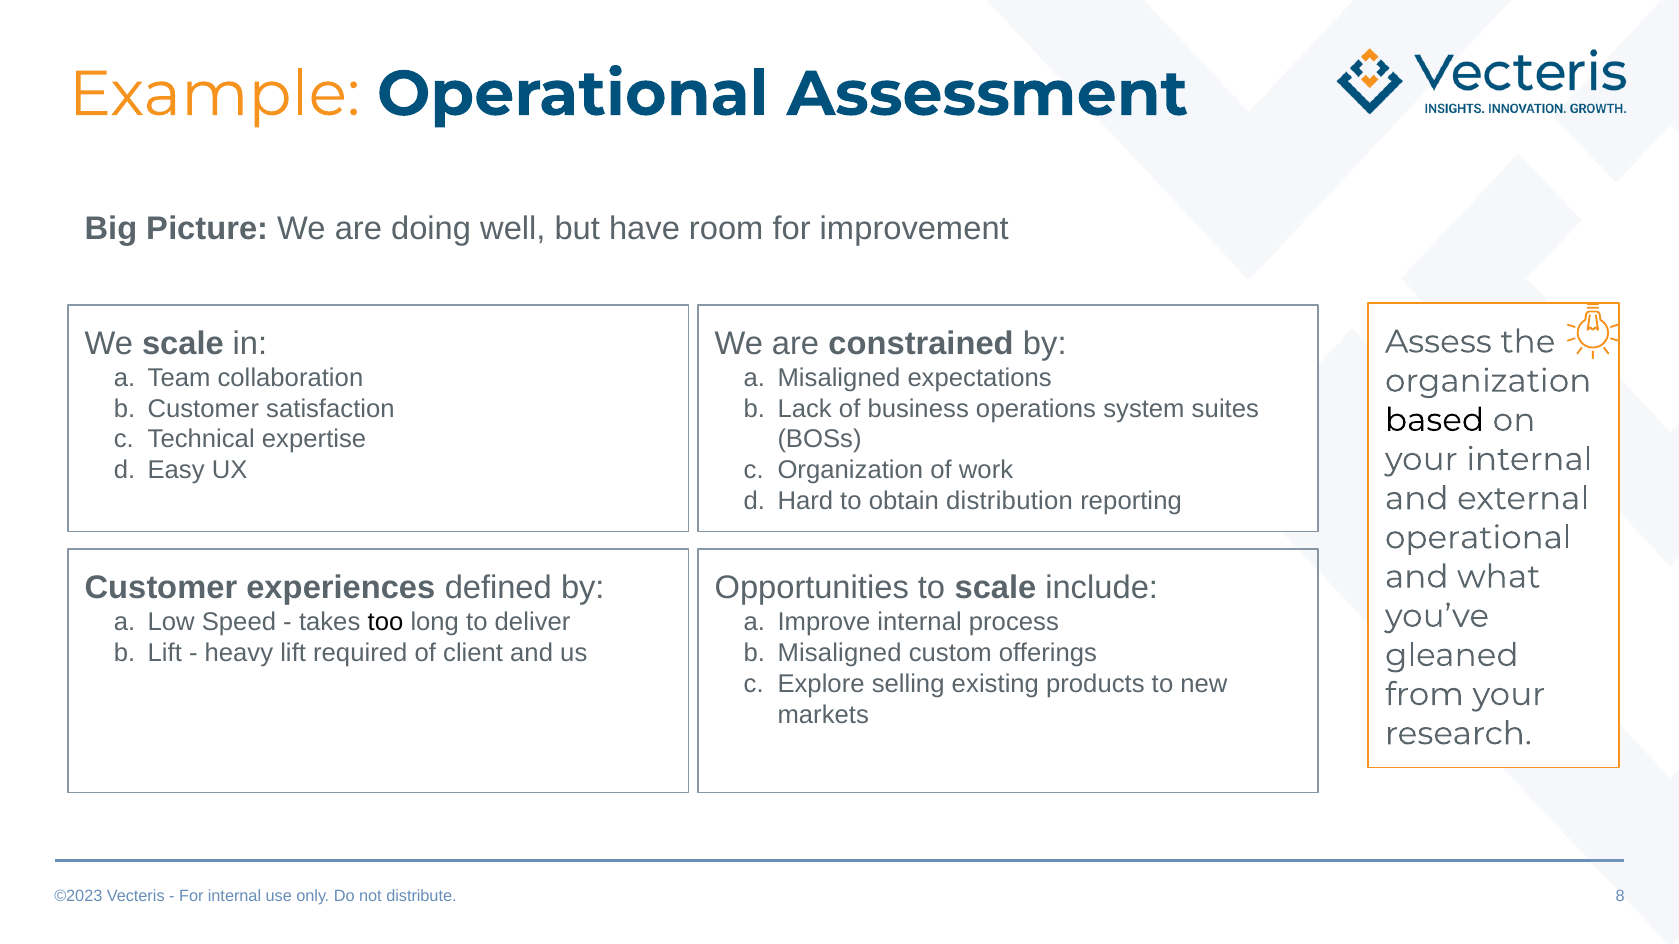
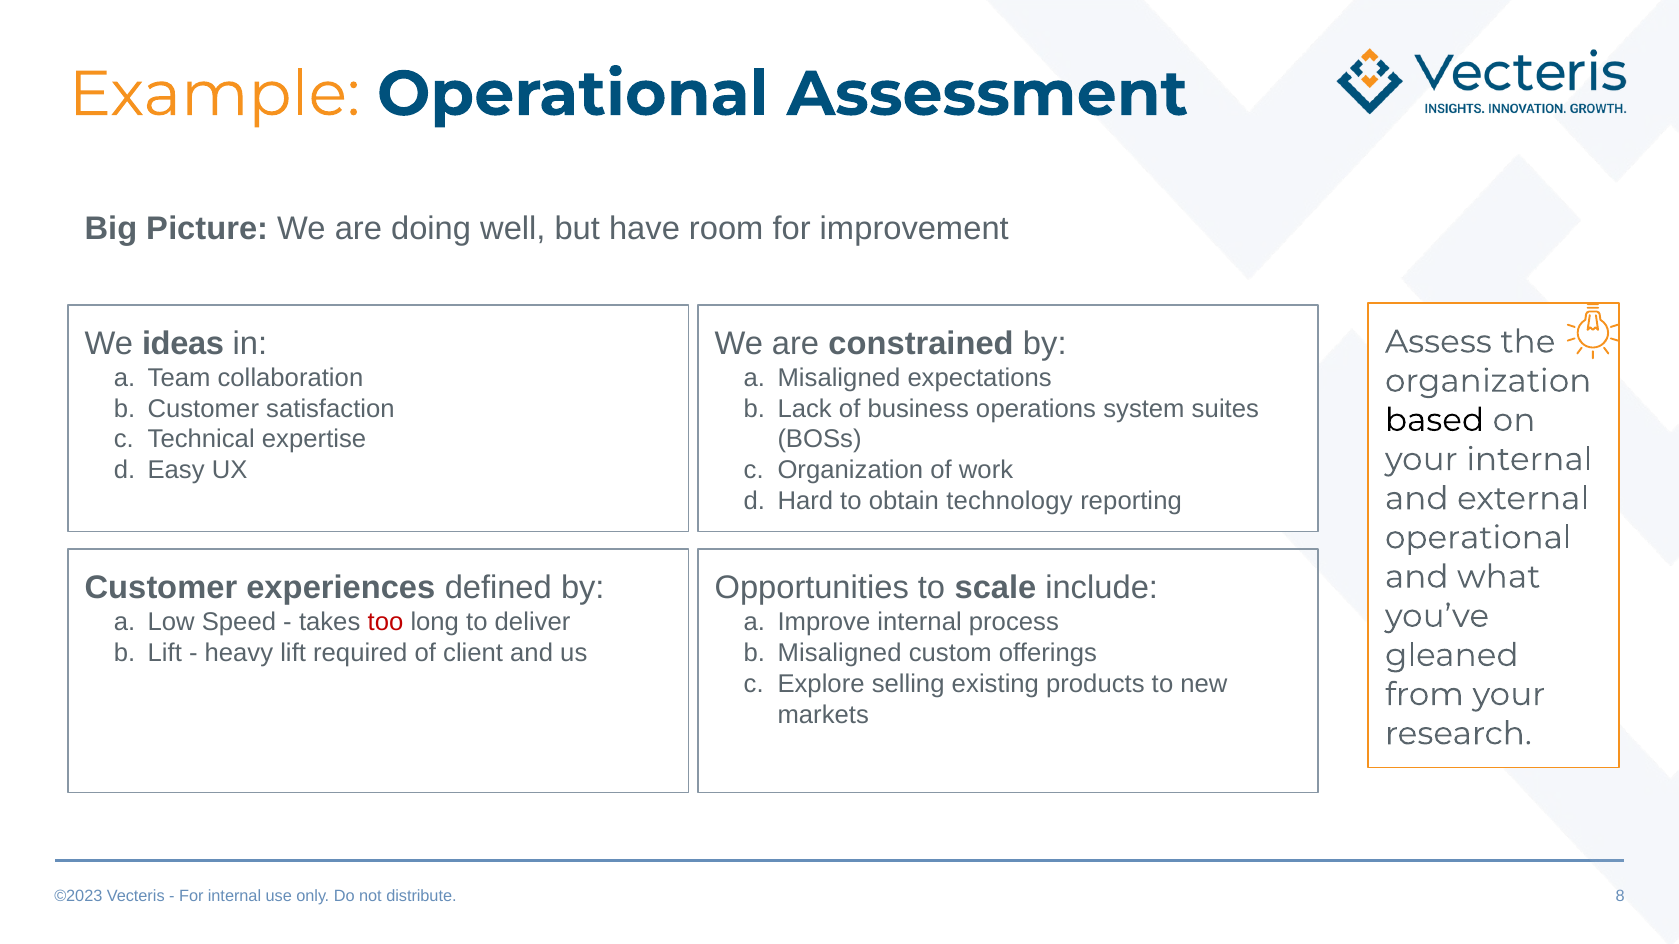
We scale: scale -> ideas (183, 344)
distribution: distribution -> technology (1009, 501)
too colour: black -> red (385, 623)
